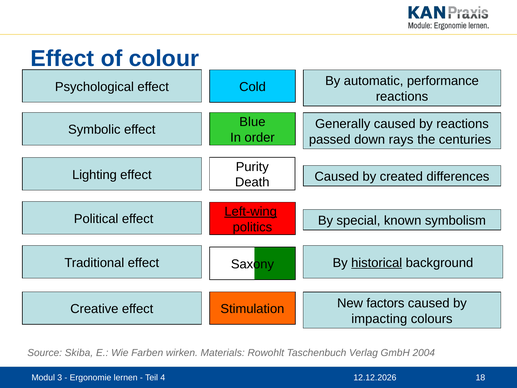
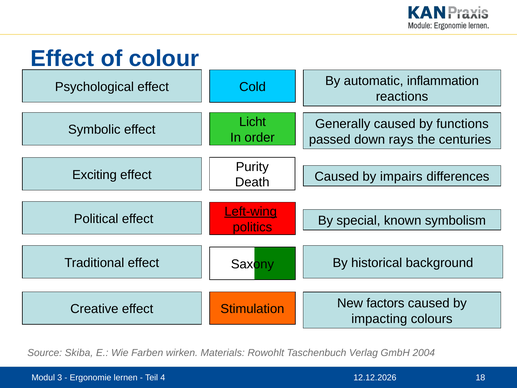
performance: performance -> inflammation (443, 81)
Blue: Blue -> Licht (253, 122)
by reactions: reactions -> functions (463, 124)
Lighting: Lighting -> Exciting (94, 175)
created: created -> impairs (401, 177)
historical underline: present -> none (377, 263)
